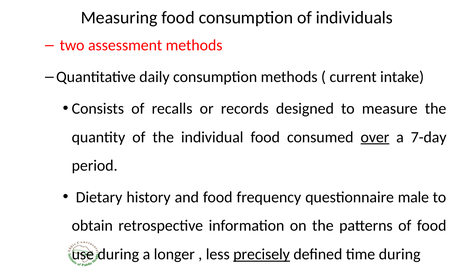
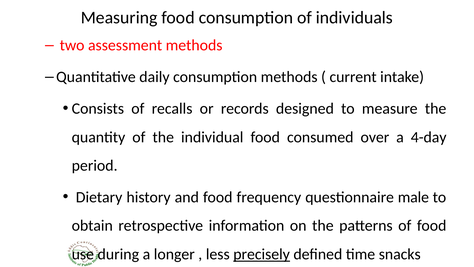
over underline: present -> none (375, 137)
7-day: 7-day -> 4-day (429, 137)
time during: during -> snacks (400, 254)
